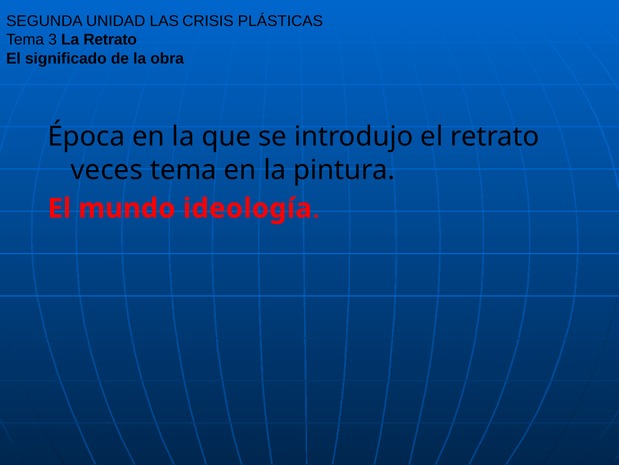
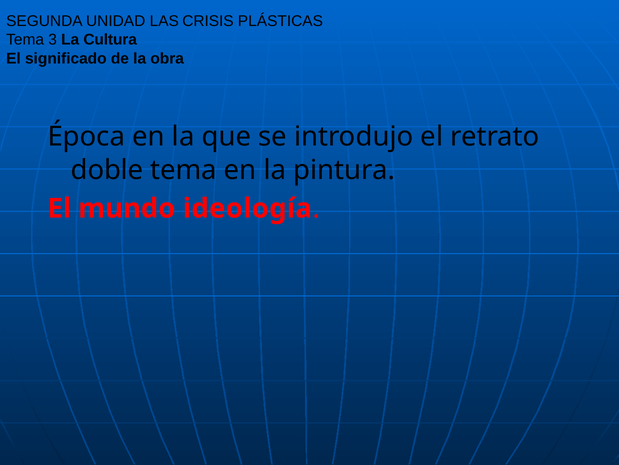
La Retrato: Retrato -> Cultura (110, 40)
veces: veces -> doble (107, 170)
